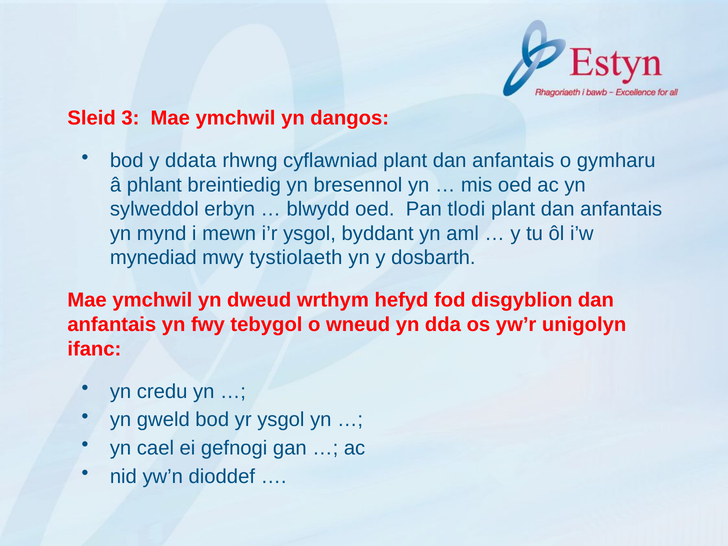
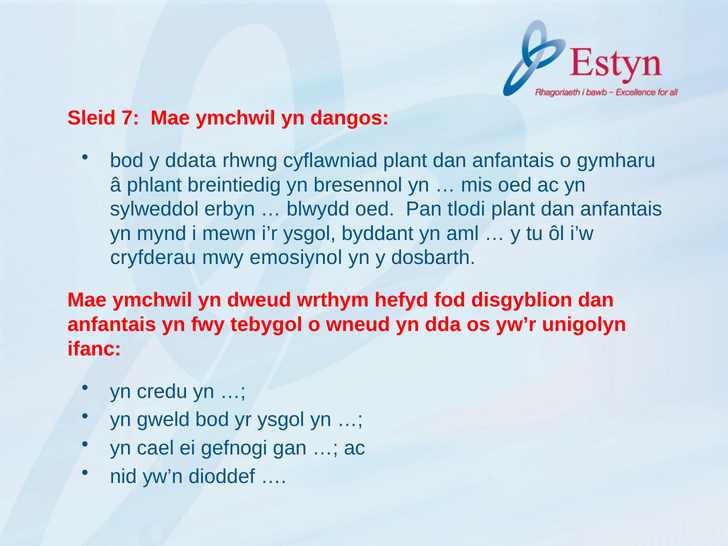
3: 3 -> 7 (130, 118)
mynediad: mynediad -> cryfderau (153, 258)
tystiolaeth: tystiolaeth -> emosiynol (296, 258)
